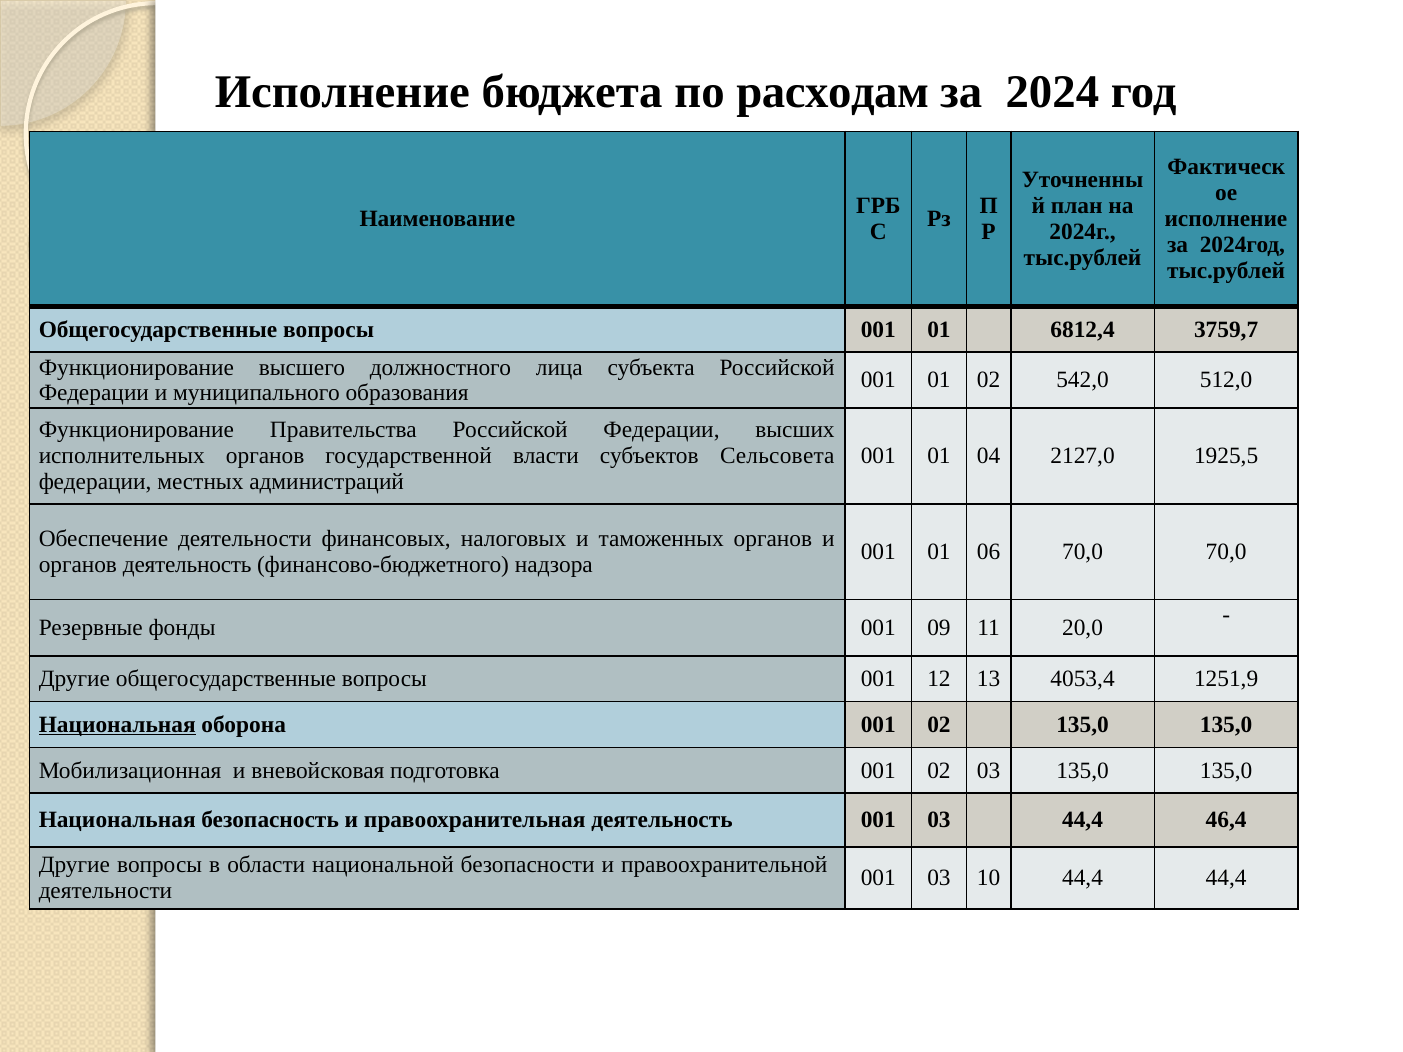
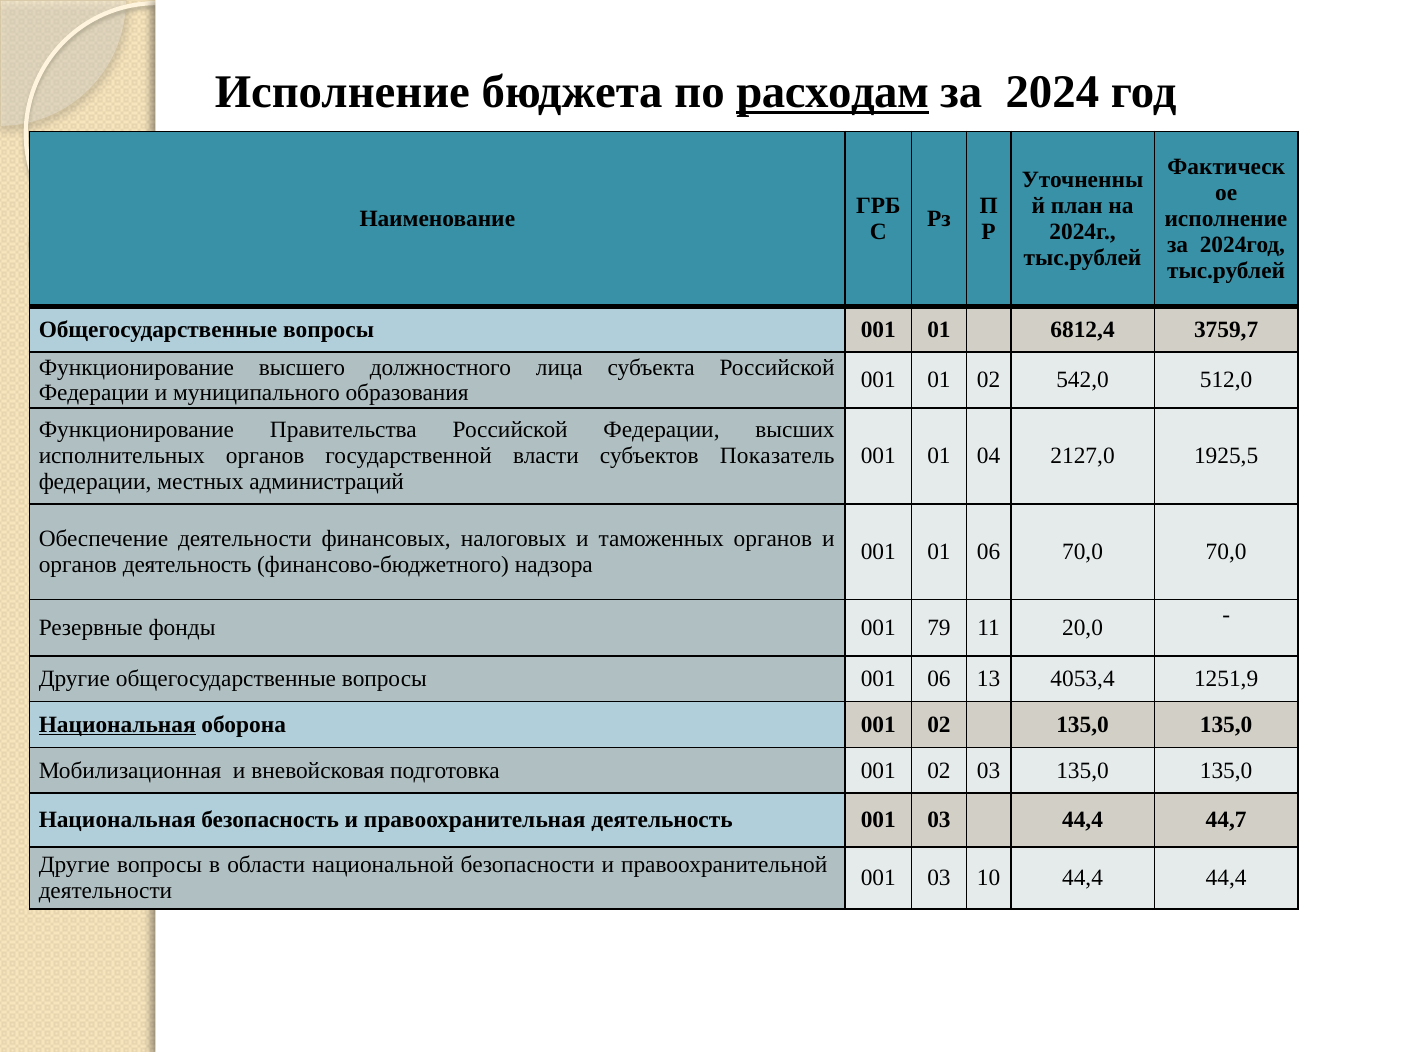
расходам underline: none -> present (833, 92)
Сельсовета: Сельсовета -> Показатель (777, 456)
09: 09 -> 79 (939, 628)
001 12: 12 -> 06 (939, 679)
46,4: 46,4 -> 44,7 (1226, 820)
